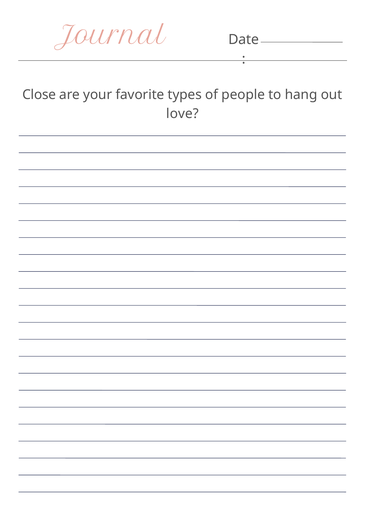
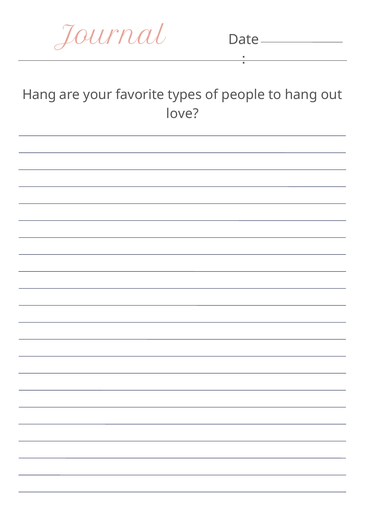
Close: Close -> Hang (39, 95)
